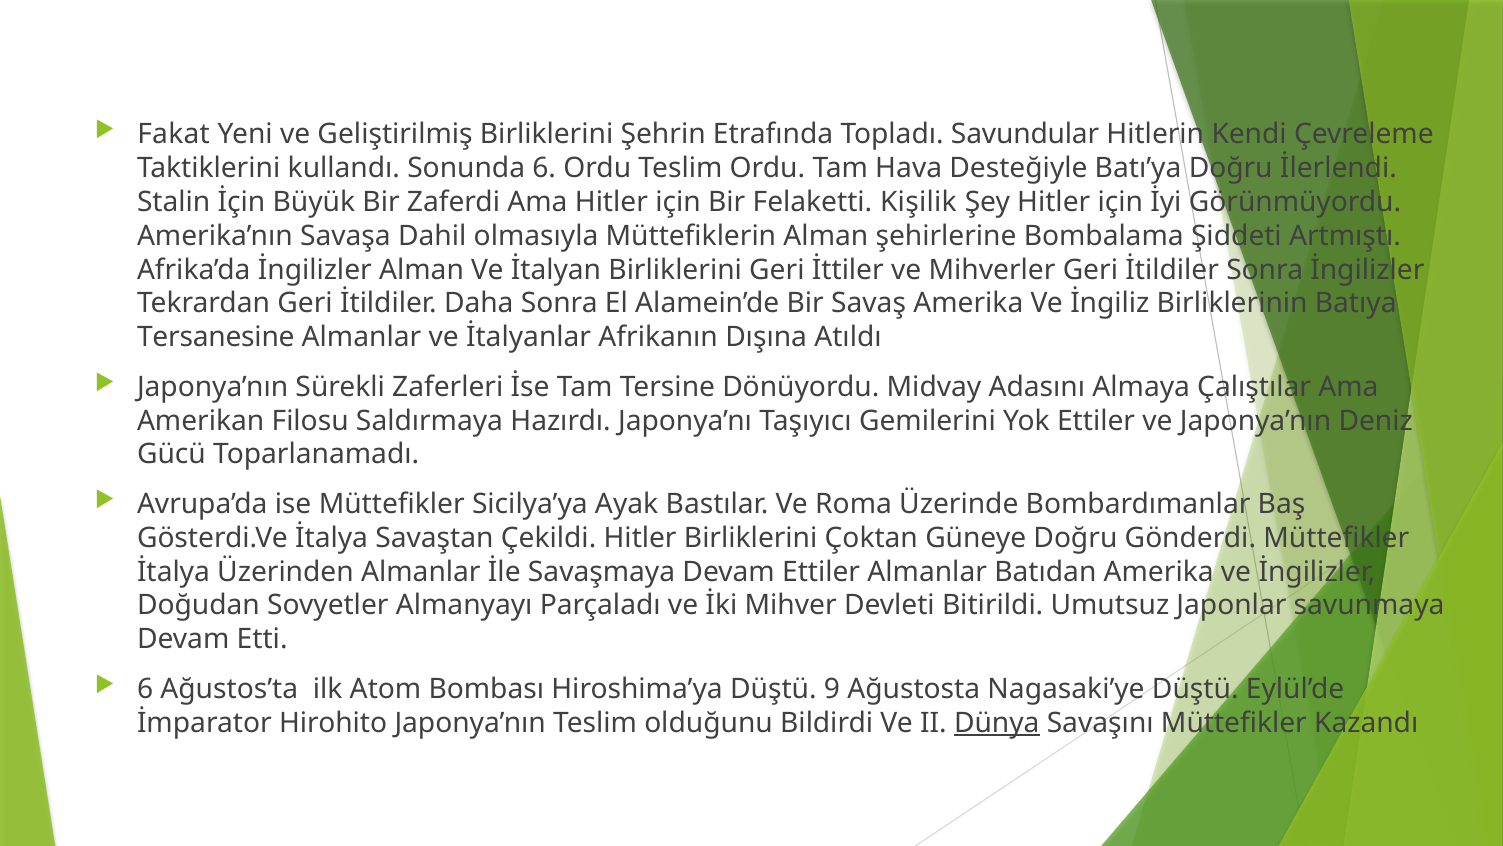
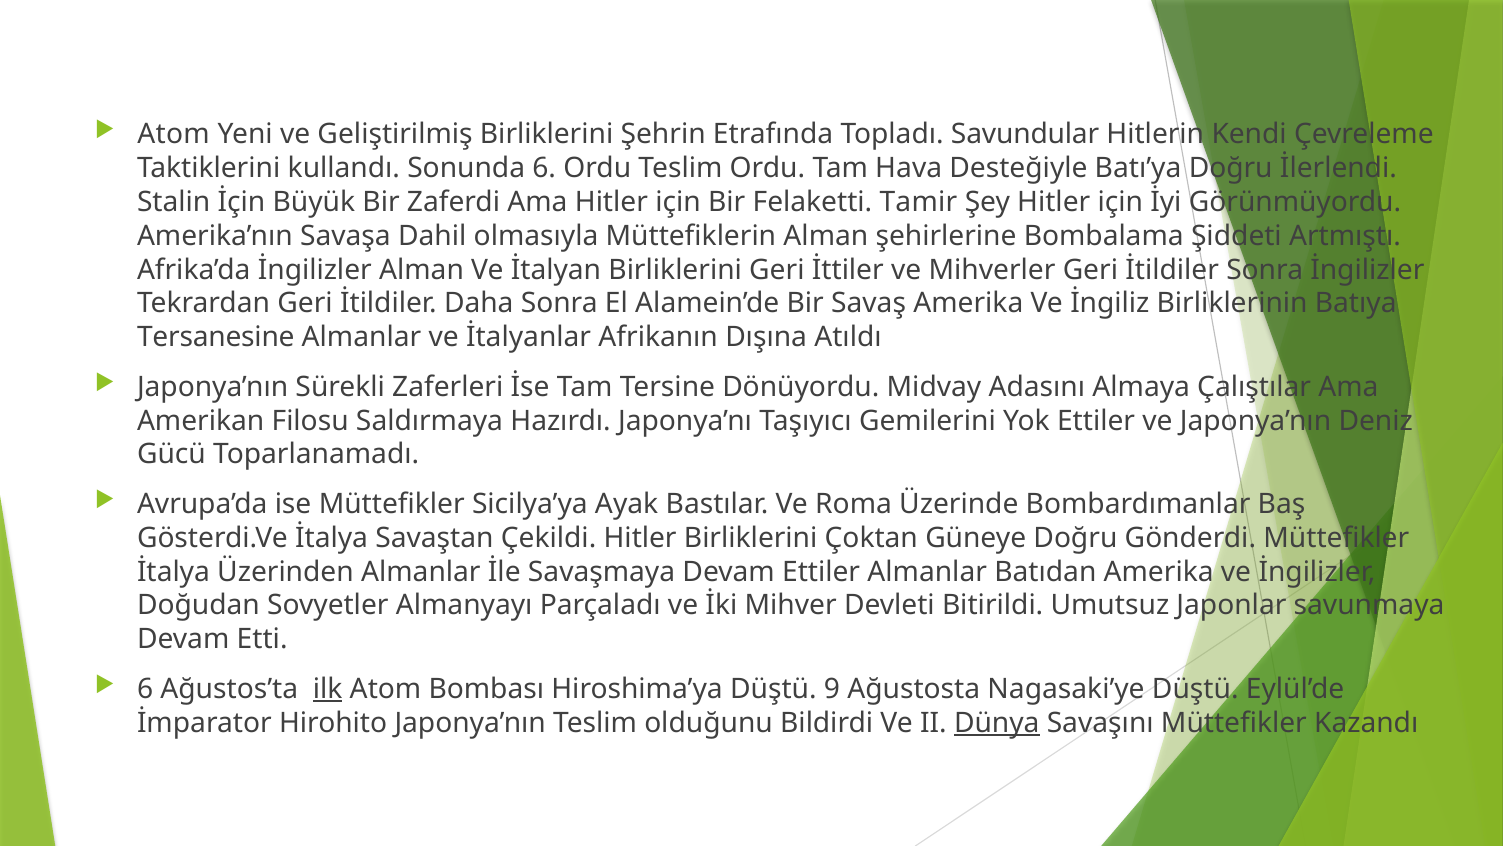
Fakat: Fakat -> Atom (174, 134)
Kişilik: Kişilik -> Tamir (918, 202)
ilk underline: none -> present (328, 689)
